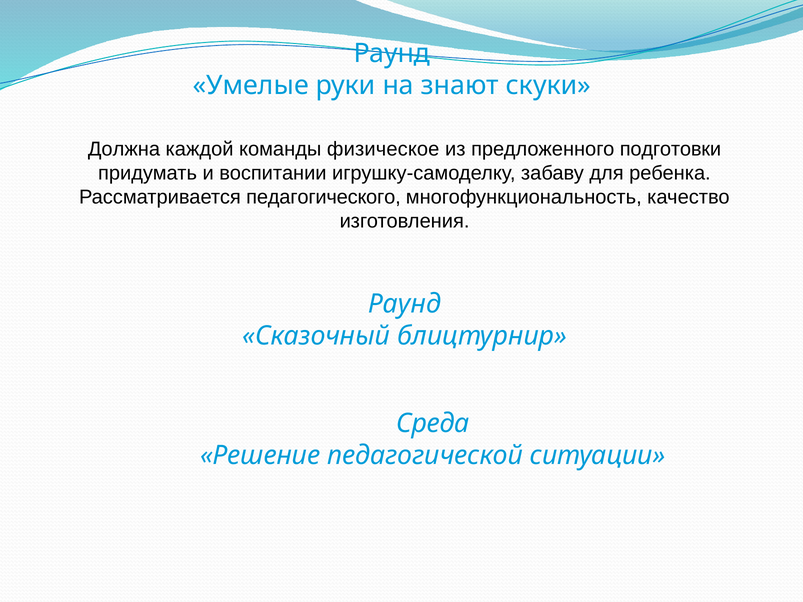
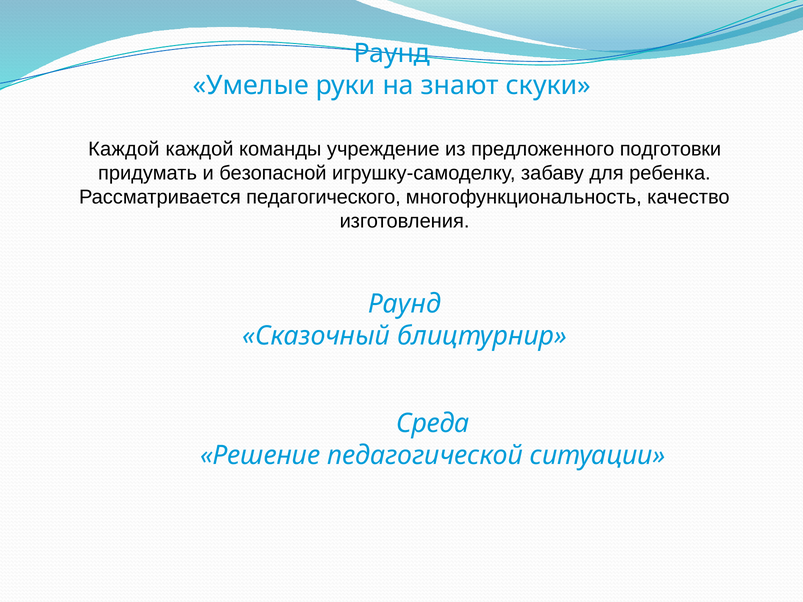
Должна: Должна -> Каждой (124, 149)
физическое: физическое -> учреждение (383, 149)
воспитании: воспитании -> безопасной (273, 173)
